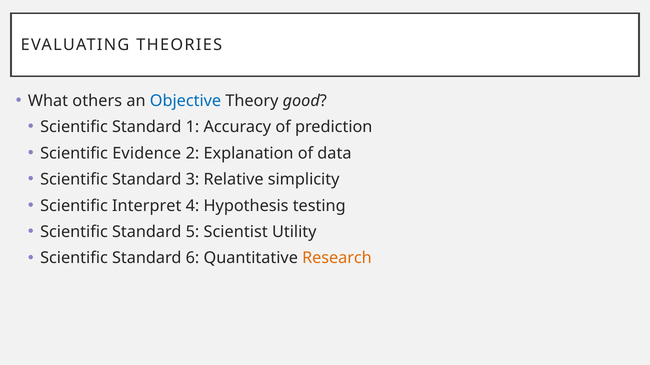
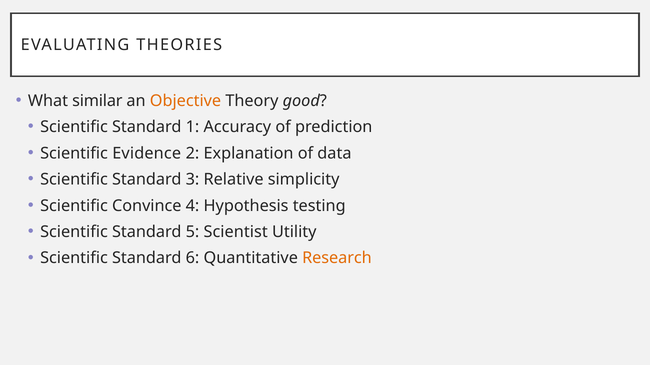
others: others -> similar (97, 101)
Objective colour: blue -> orange (186, 101)
Interpret: Interpret -> Convince (147, 206)
